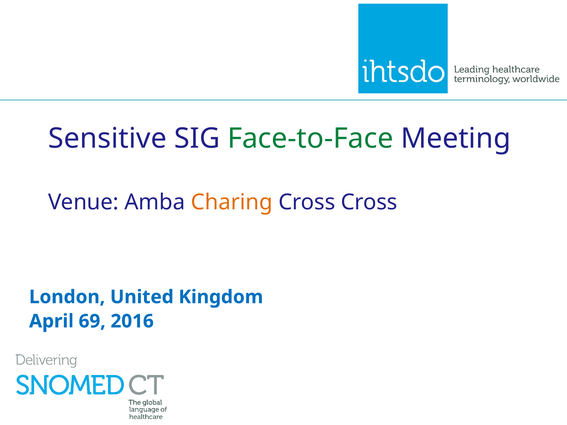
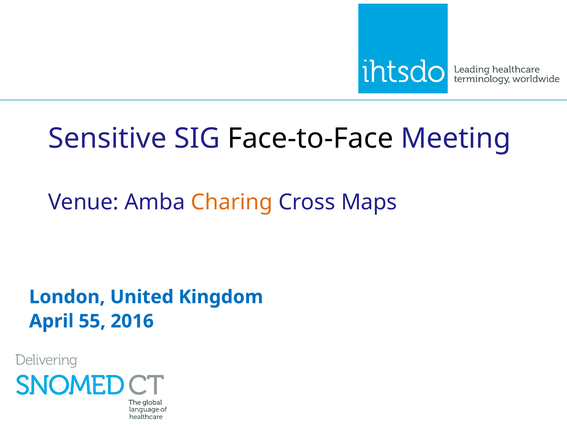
Face-to-Face colour: green -> black (310, 138)
Cross Cross: Cross -> Maps (369, 202)
69: 69 -> 55 (92, 321)
